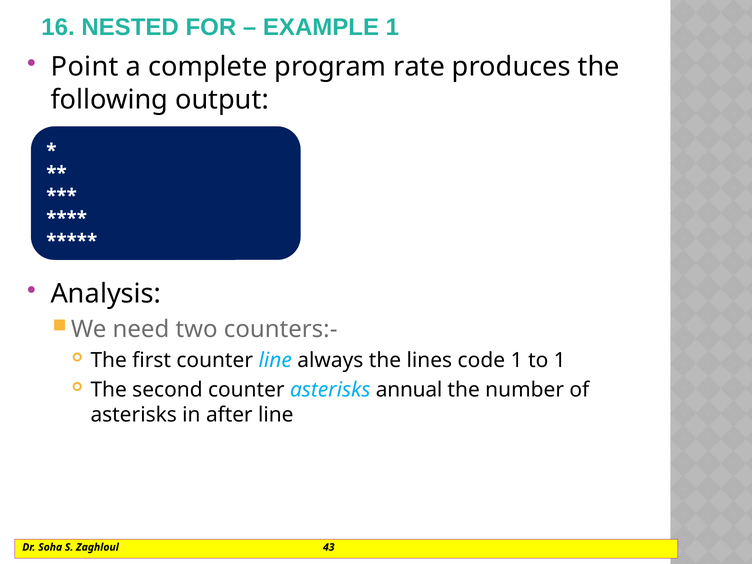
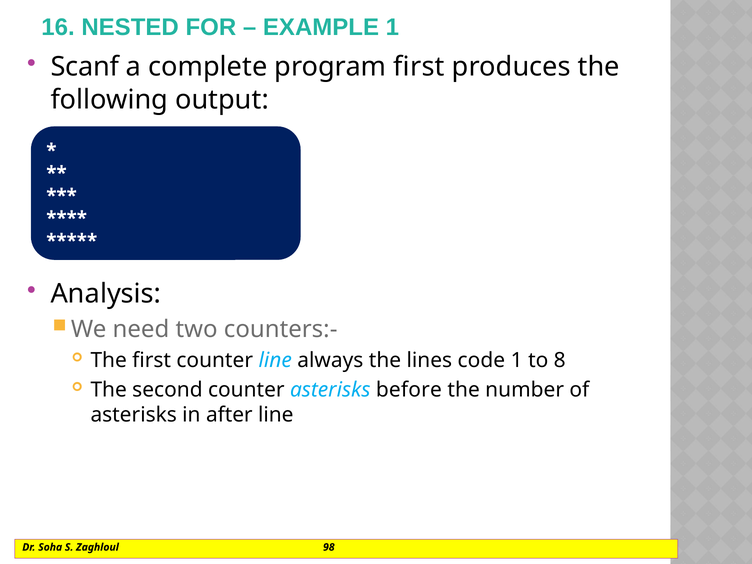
Point: Point -> Scanf (85, 67)
program rate: rate -> first (419, 67)
to 1: 1 -> 8 (560, 360)
annual: annual -> before (409, 390)
43: 43 -> 98 (329, 547)
